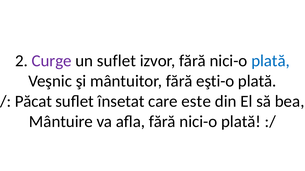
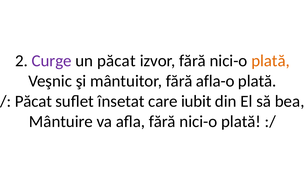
un suflet: suflet -> păcat (116, 61)
plată colour: blue -> orange (271, 61)
eşti-o: eşti-o -> afla-o (215, 81)
este: este -> iubit (196, 102)
